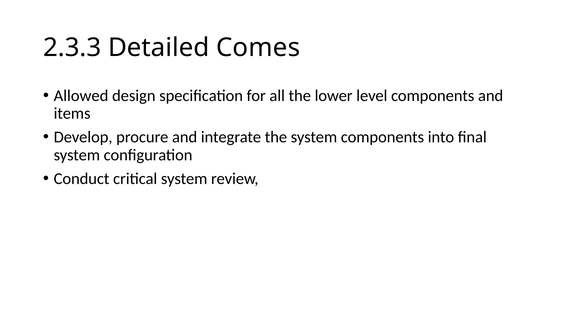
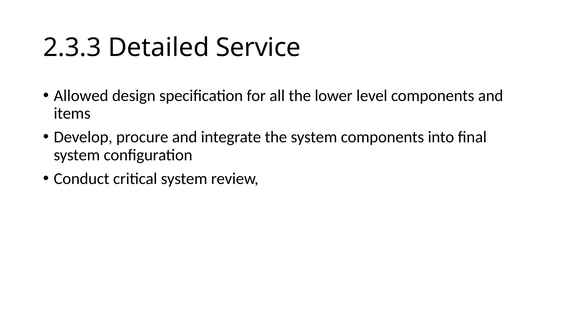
Comes: Comes -> Service (258, 47)
